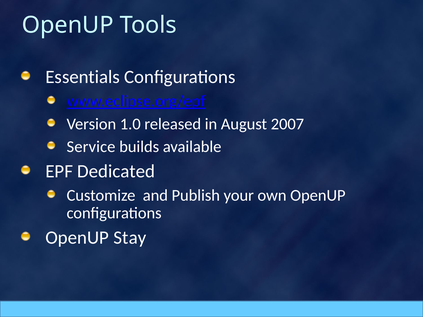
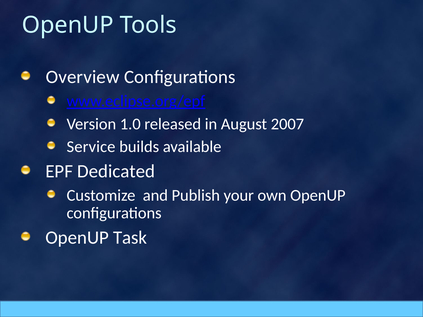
Essentials: Essentials -> Overview (83, 77)
Stay: Stay -> Task (130, 238)
